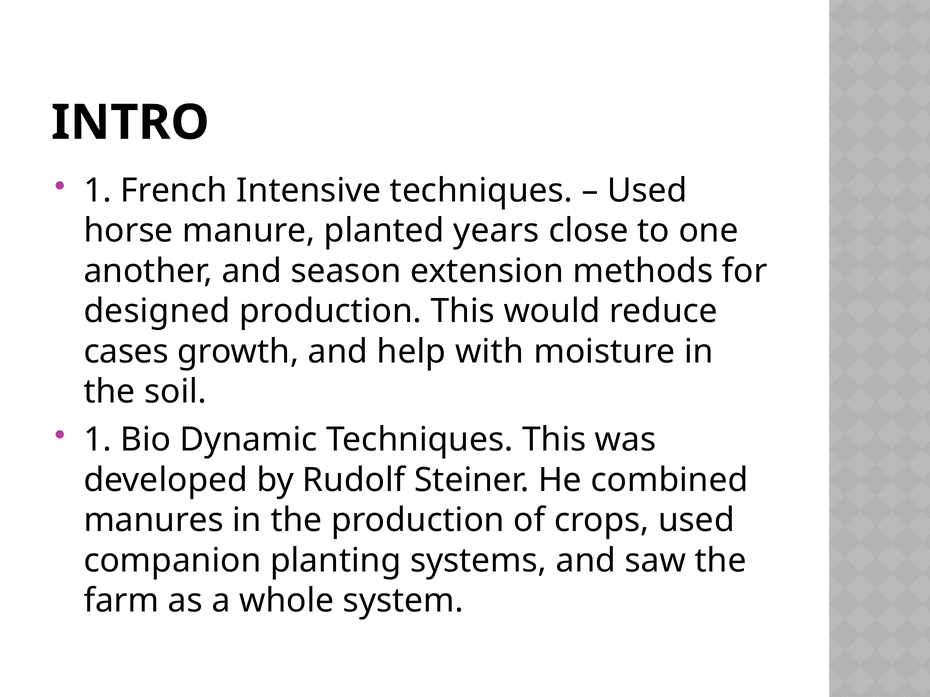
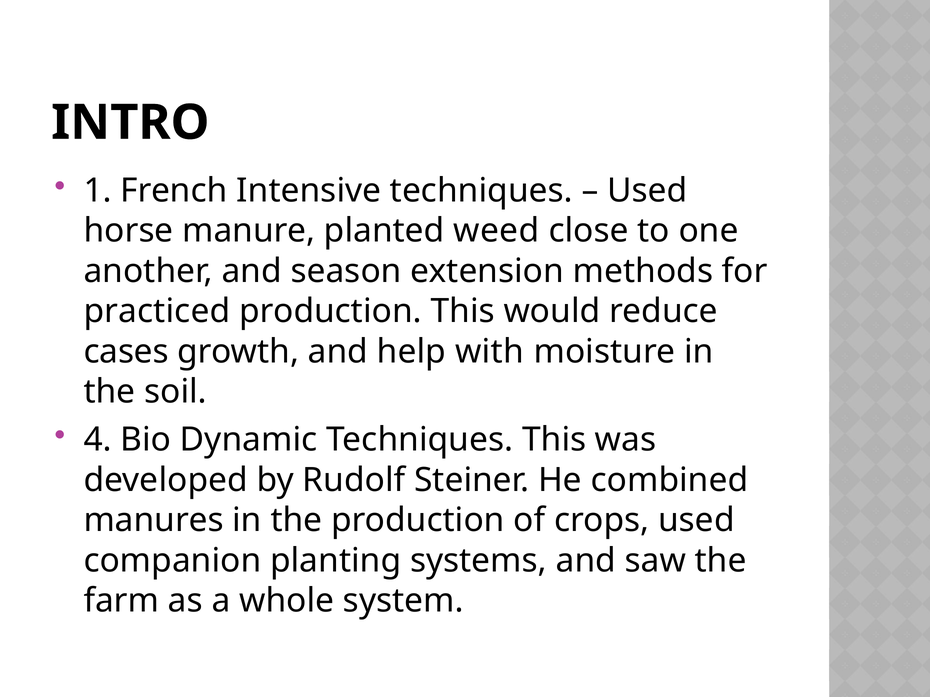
years: years -> weed (496, 231)
designed: designed -> practiced (157, 312)
1: 1 -> 4 (98, 440)
